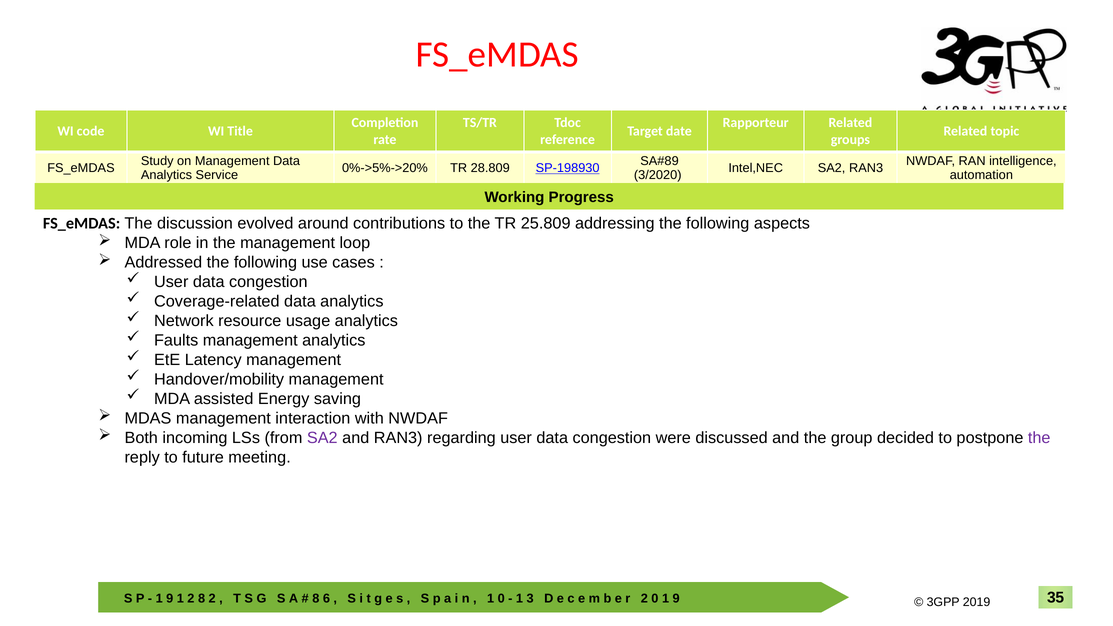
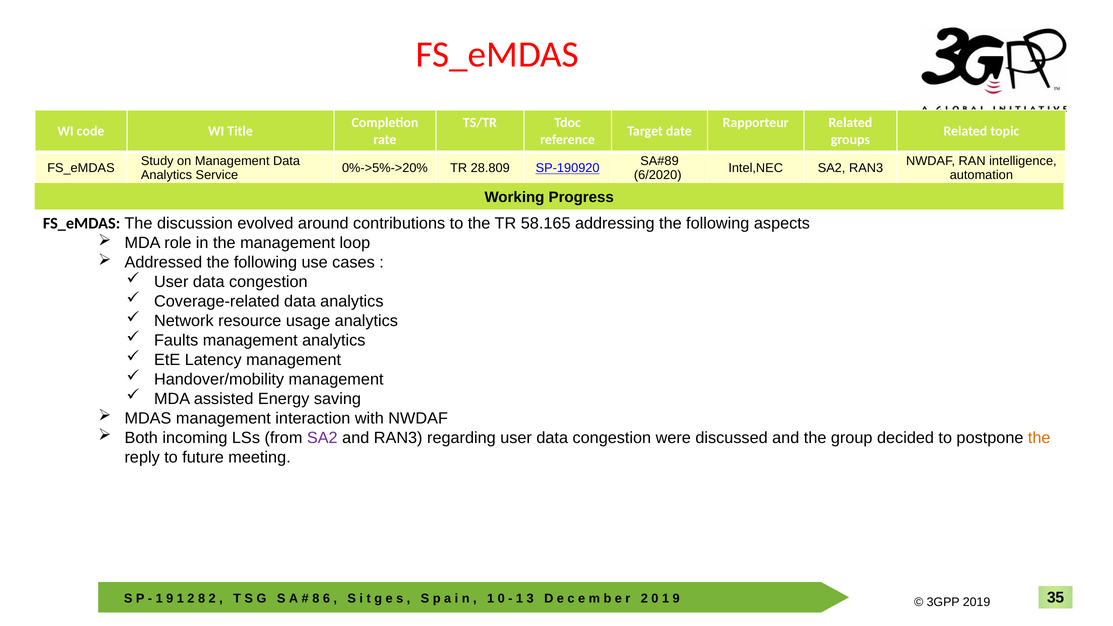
SP-198930: SP-198930 -> SP-190920 (568, 168)
3/2020: 3/2020 -> 6/2020 (658, 175)
25.809: 25.809 -> 58.165 (546, 223)
the colour: purple -> orange (1039, 438)
